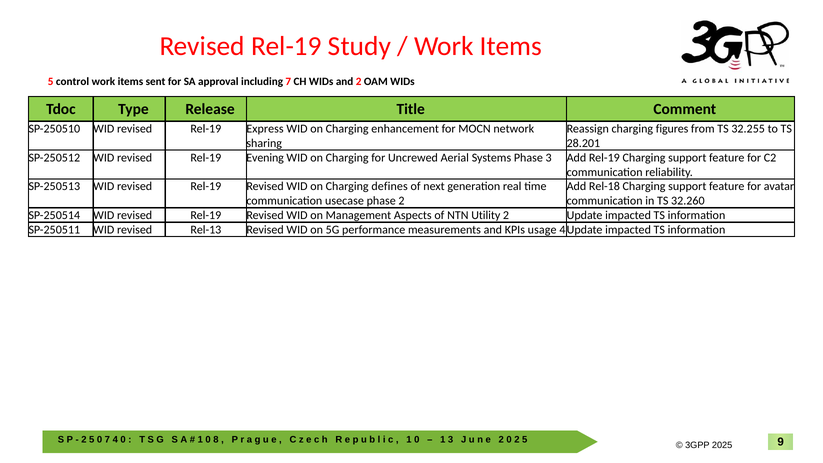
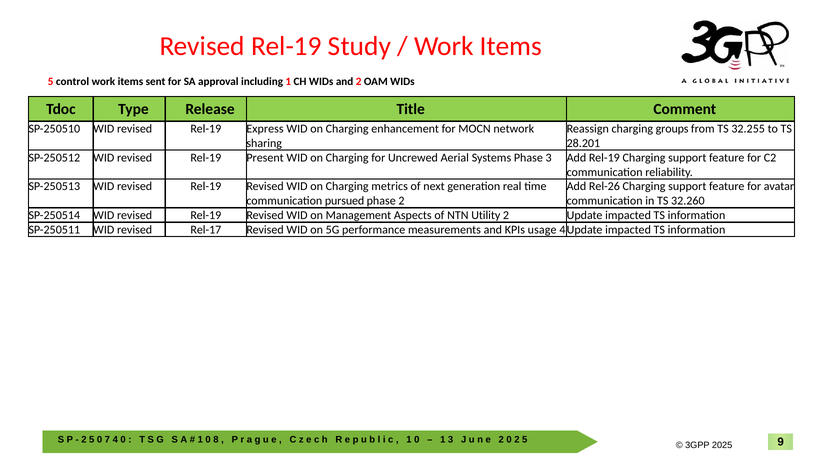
including 7: 7 -> 1 (288, 81)
figures: figures -> groups (672, 129)
Evening: Evening -> Present (265, 158)
defines: defines -> metrics (390, 186)
Rel-18: Rel-18 -> Rel-26 (604, 186)
usecase: usecase -> pursued (345, 201)
Rel-13: Rel-13 -> Rel-17 (206, 230)
